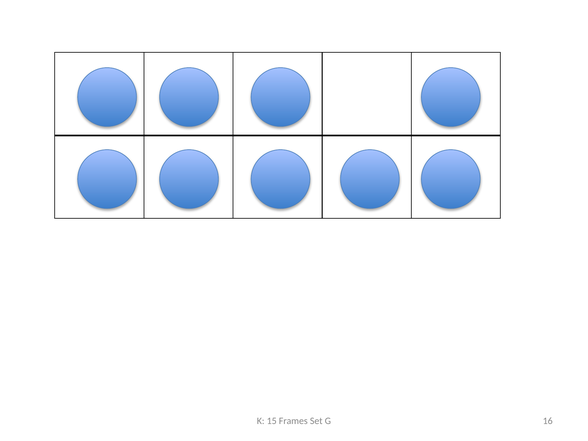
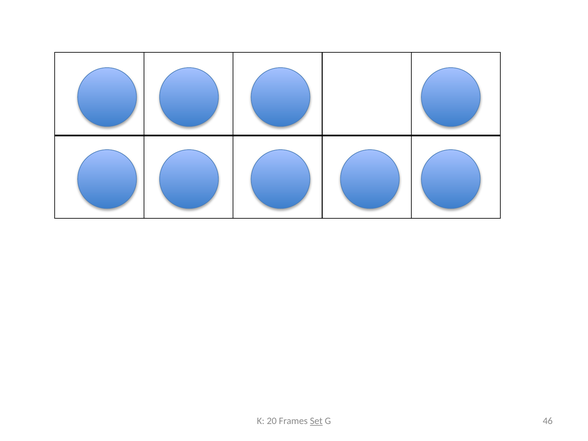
15: 15 -> 20 (272, 421)
Set underline: none -> present (316, 421)
16: 16 -> 46 (548, 421)
